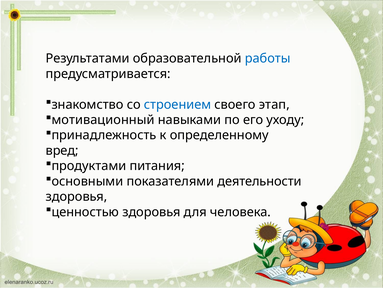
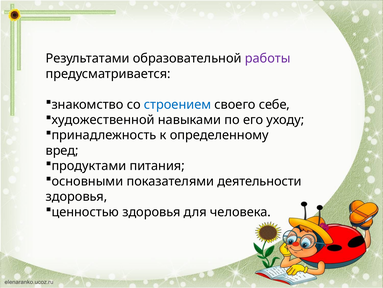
работы colour: blue -> purple (268, 58)
этап: этап -> себе (274, 104)
мотивационный: мотивационный -> художественной (103, 120)
